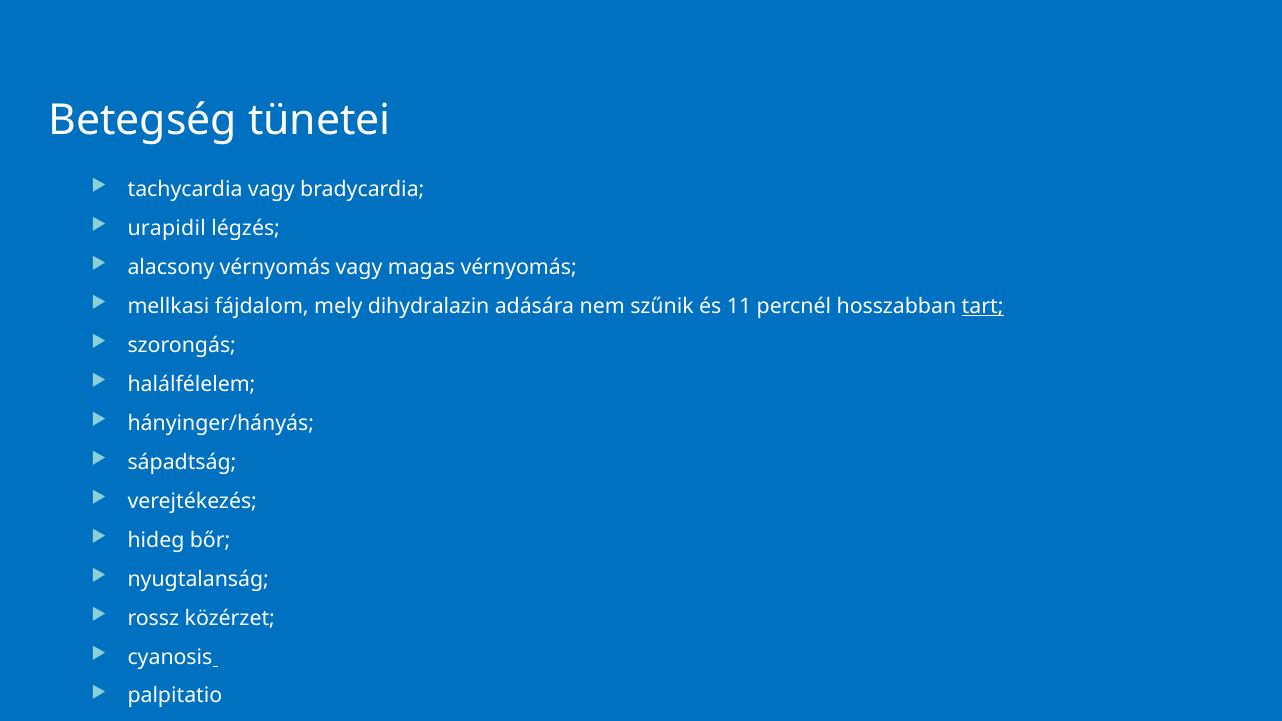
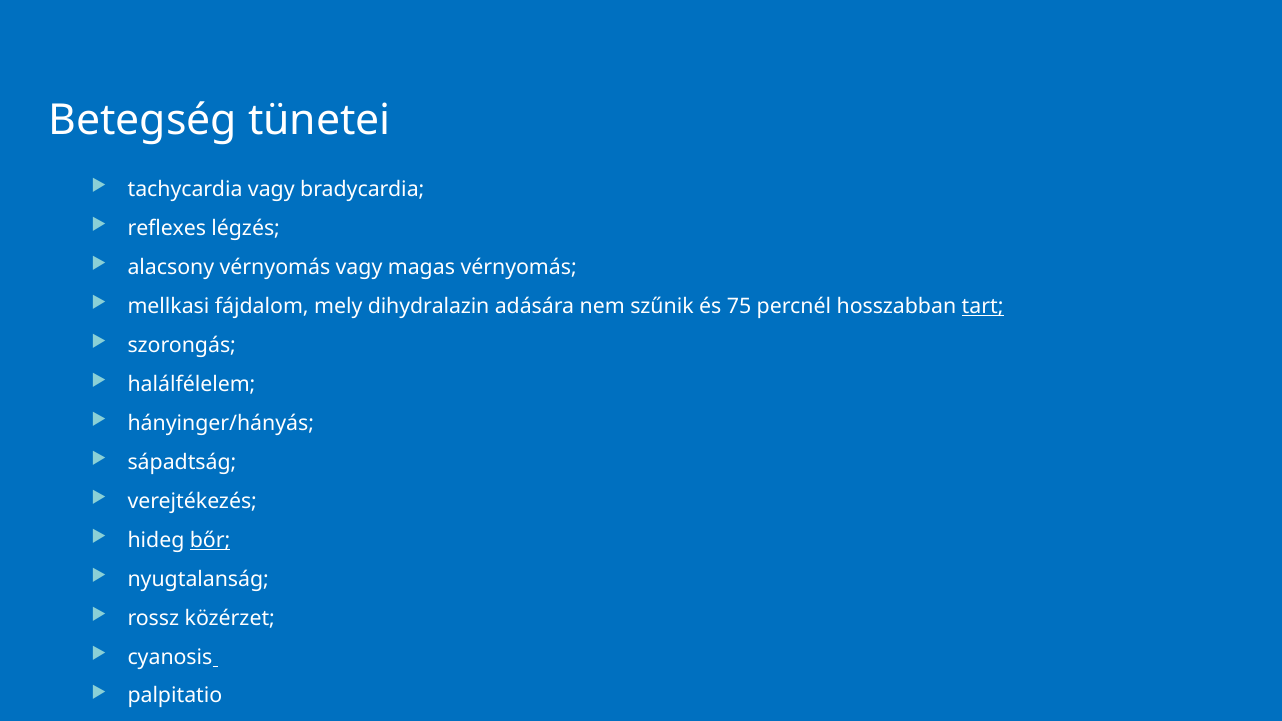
urapidil: urapidil -> reflexes (167, 228)
11: 11 -> 75 (739, 306)
bőr underline: none -> present (210, 540)
